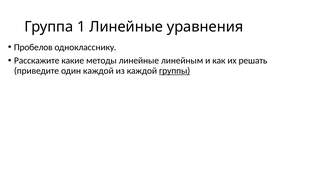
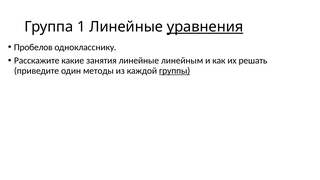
уравнения underline: none -> present (205, 27)
методы: методы -> занятия (101, 61)
один каждой: каждой -> методы (98, 71)
